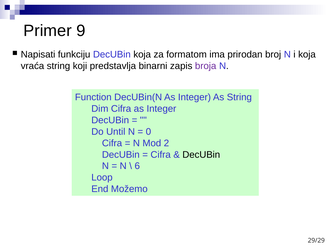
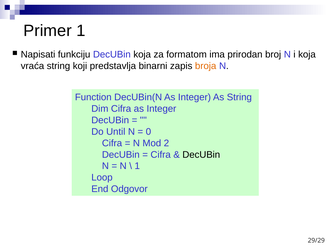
Primer 9: 9 -> 1 (81, 31)
broja colour: purple -> orange (206, 66)
6: 6 -> 1 (137, 166)
Možemo: Možemo -> Odgovor (129, 189)
